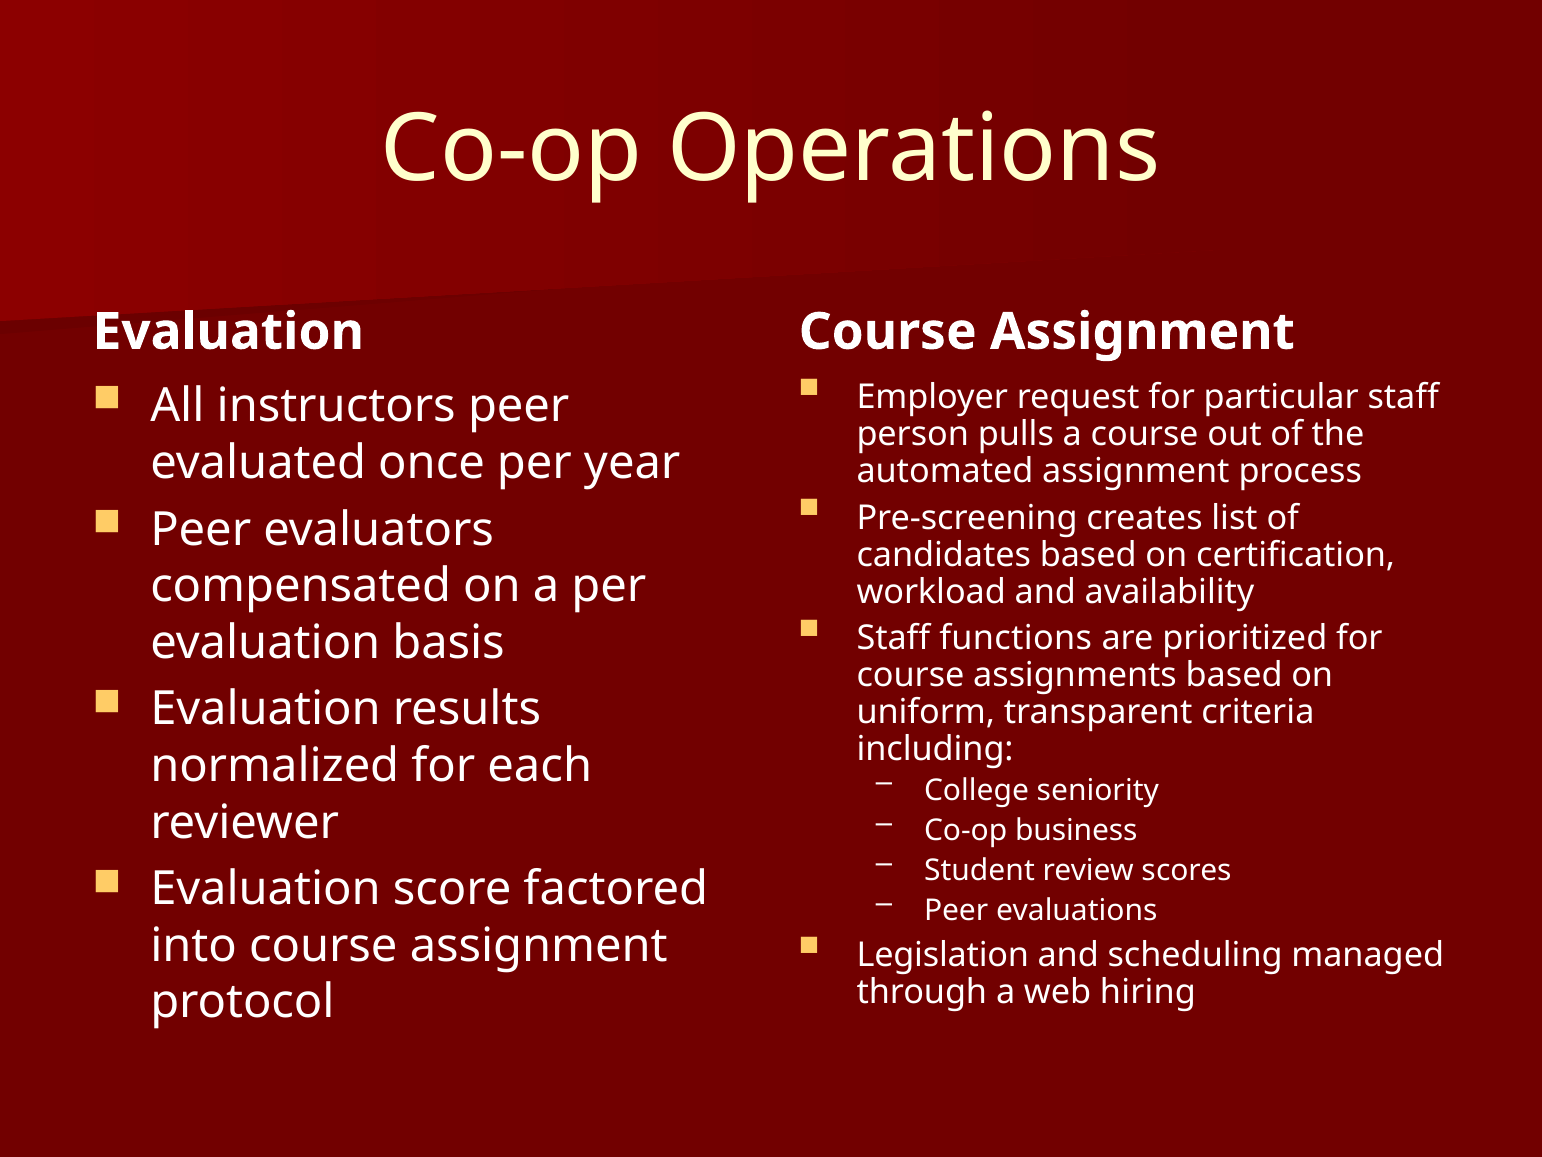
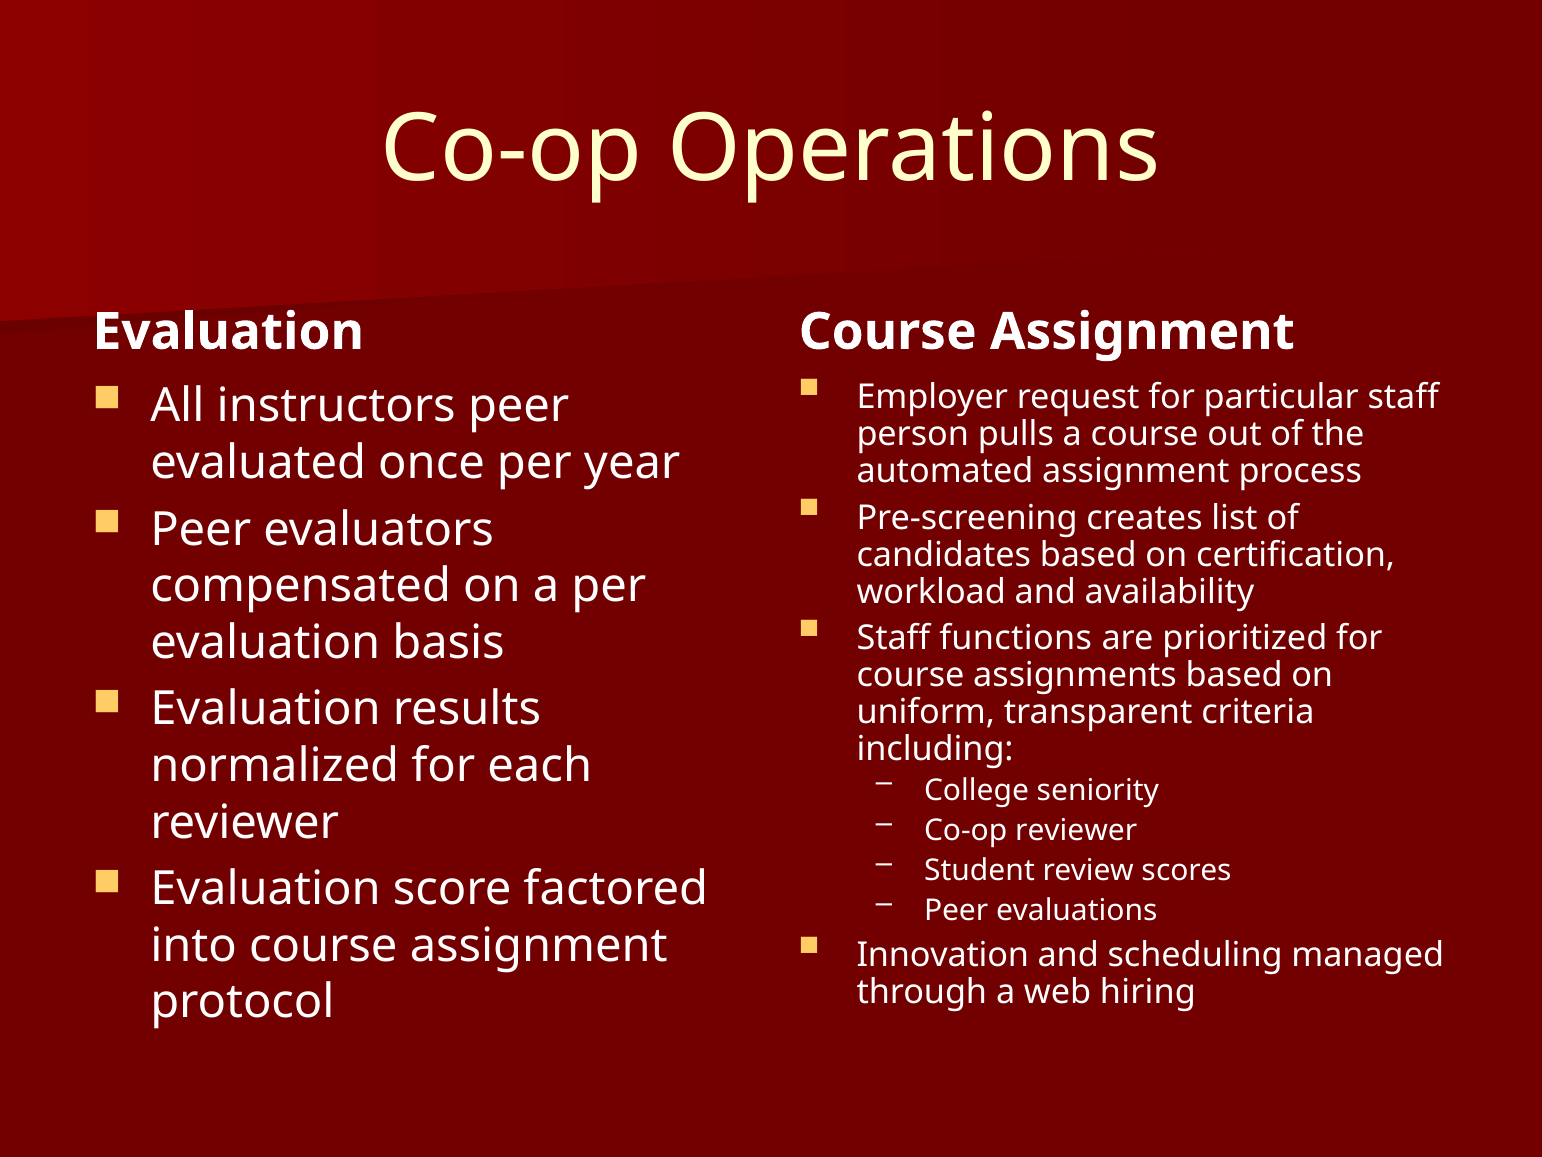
Co-op business: business -> reviewer (1076, 830)
Legislation: Legislation -> Innovation (943, 955)
